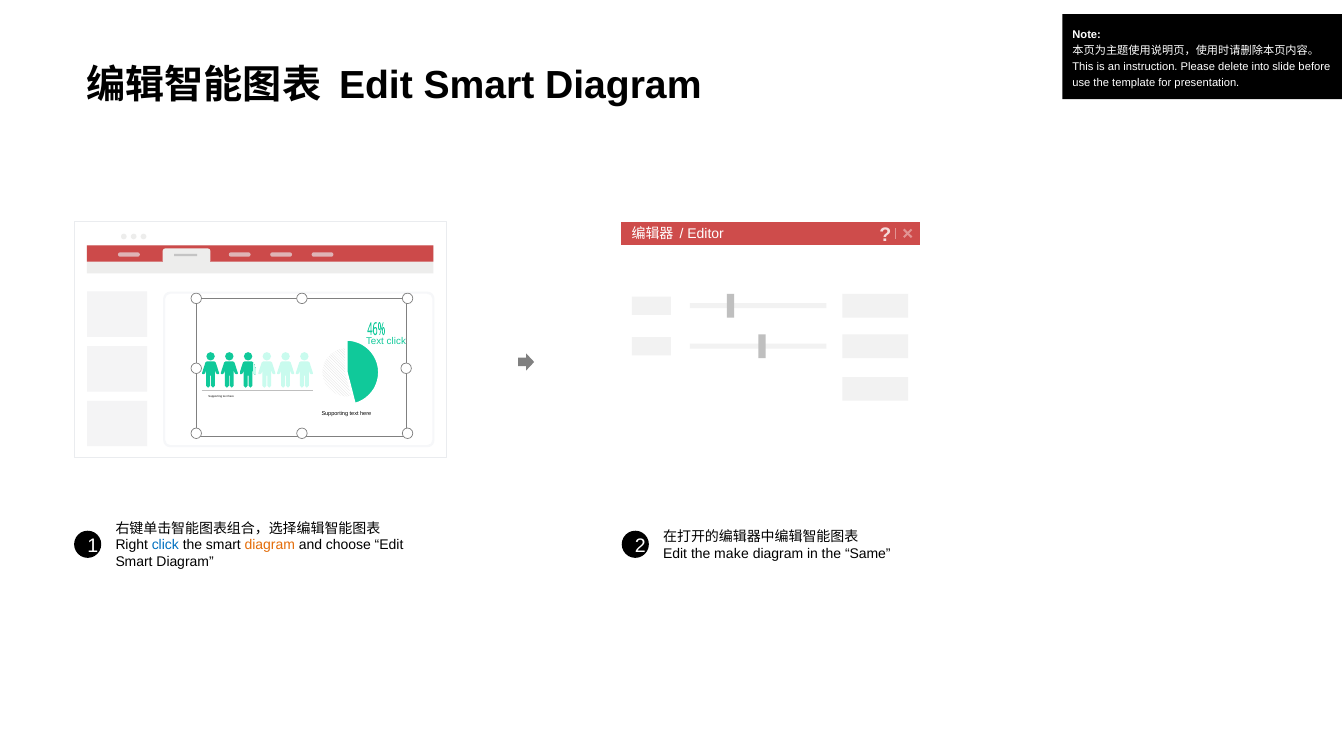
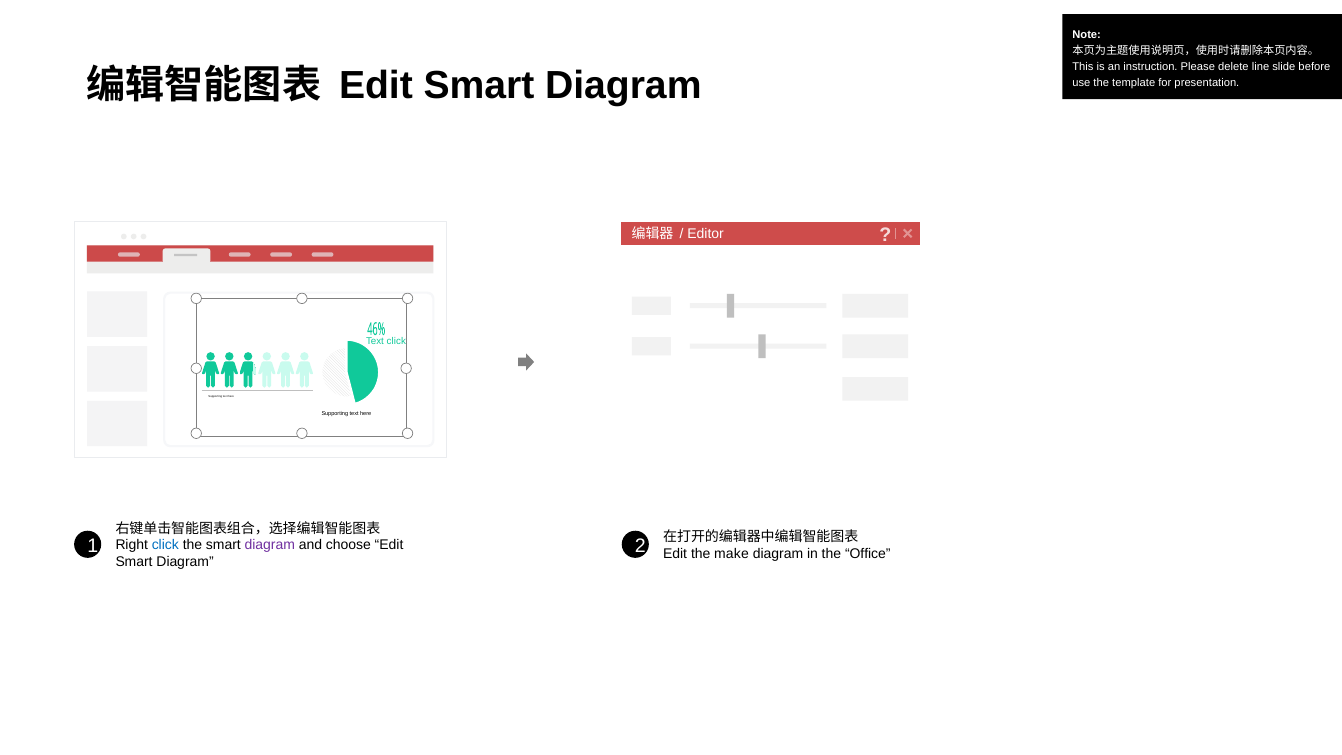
into: into -> line (1260, 67)
diagram colour: orange -> purple (270, 545)
Same: Same -> Office (868, 554)
